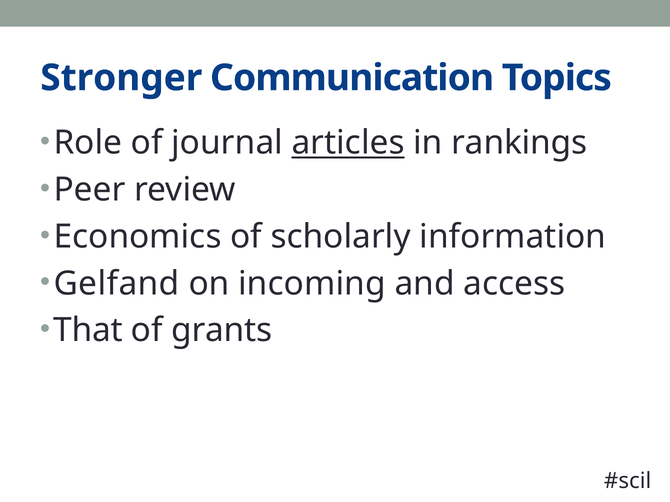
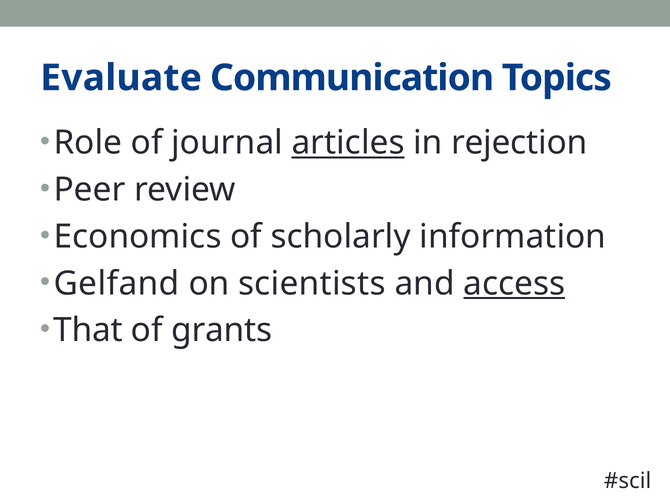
Stronger: Stronger -> Evaluate (121, 78)
rankings: rankings -> rejection (519, 143)
incoming: incoming -> scientists (312, 284)
access underline: none -> present (514, 284)
